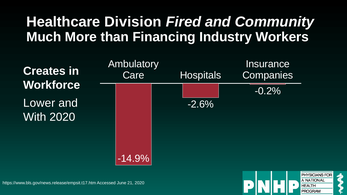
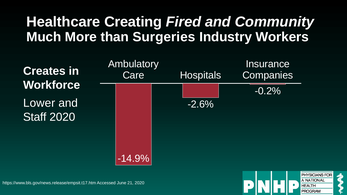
Division: Division -> Creating (133, 22)
Financing: Financing -> Surgeries (164, 37)
With: With -> Staff (35, 117)
